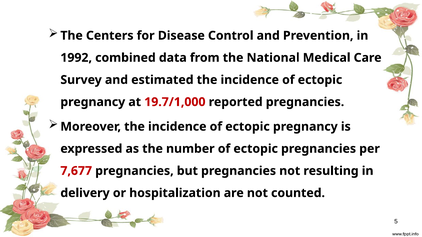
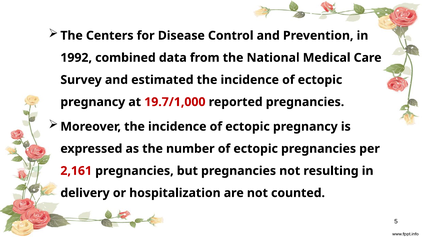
7,677: 7,677 -> 2,161 (76, 171)
